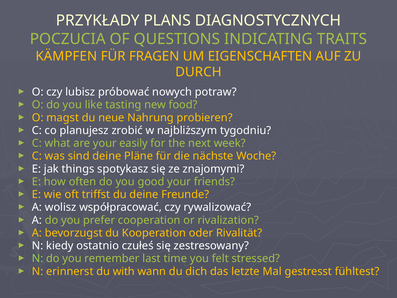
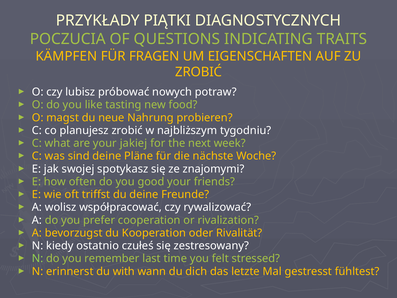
PLANS: PLANS -> PIĄTKI (167, 21)
DURCH: DURCH -> ZROBIĆ (199, 72)
easily: easily -> jakiej (133, 143)
things: things -> swojej (78, 169)
